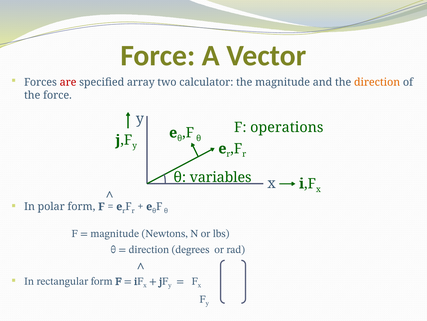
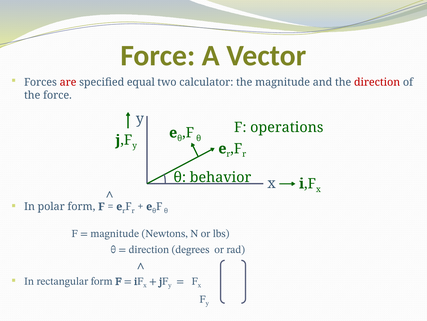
array: array -> equal (141, 82)
direction colour: orange -> red (377, 82)
variables: variables -> behavior (220, 177)
